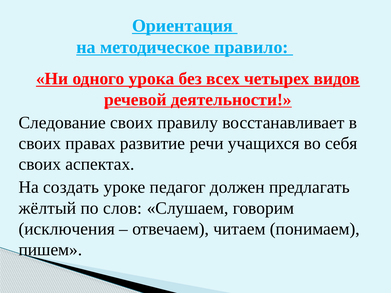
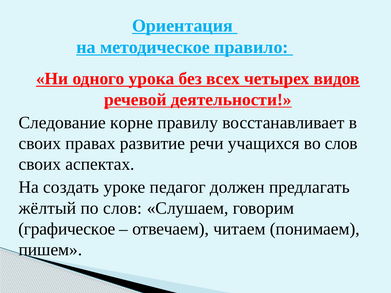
Следование своих: своих -> корне (132, 123)
во себя: себя -> слов (341, 144)
исключения: исключения -> графическое (67, 229)
